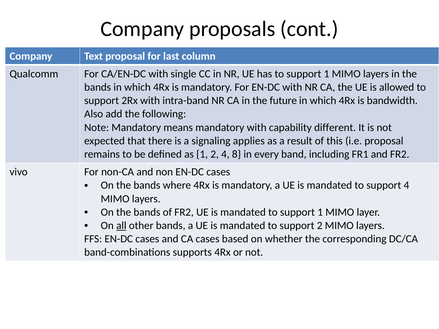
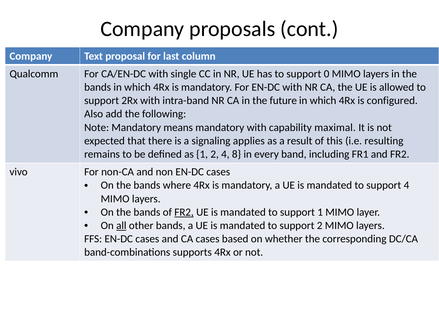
has to support 1: 1 -> 0 (327, 74)
bandwidth: bandwidth -> configured (392, 101)
different: different -> maximal (335, 128)
i.e proposal: proposal -> resulting (384, 141)
FR2 underline: none -> present (184, 212)
